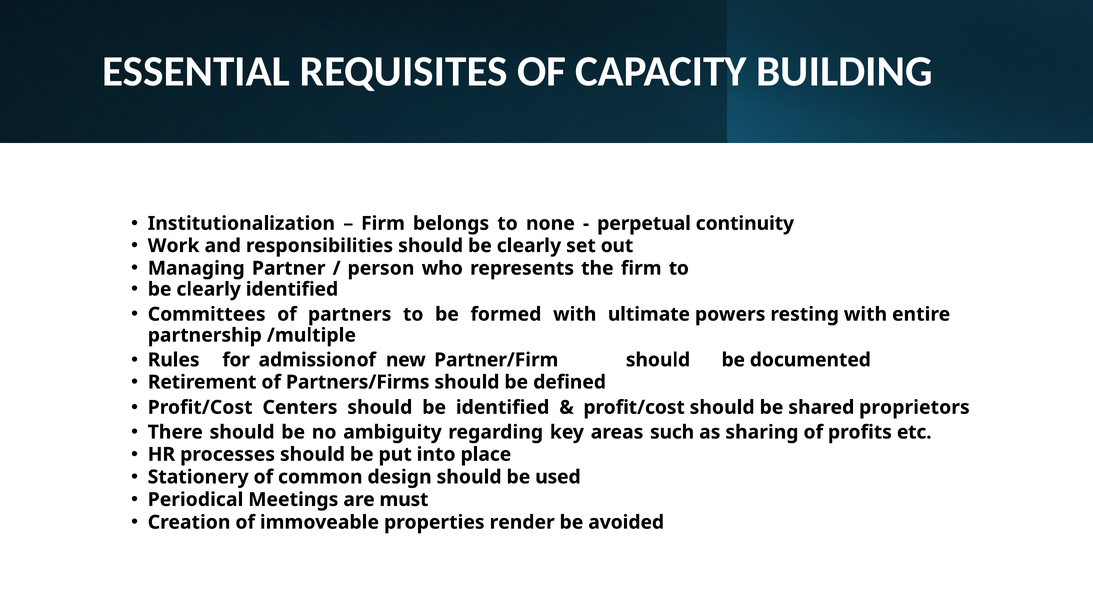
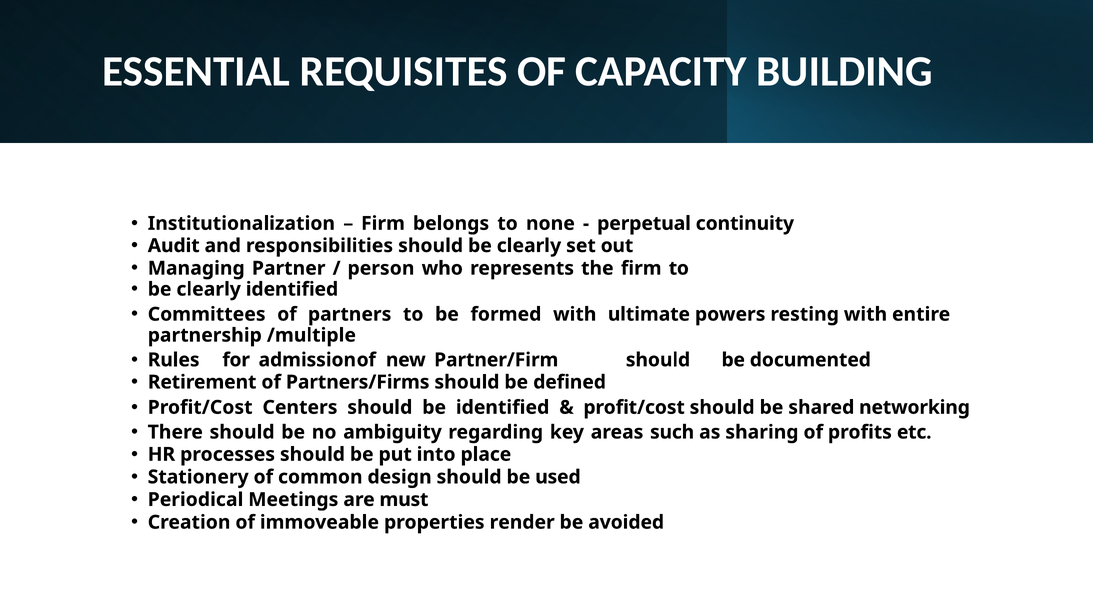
Work: Work -> Audit (174, 246)
proprietors: proprietors -> networking (914, 407)
